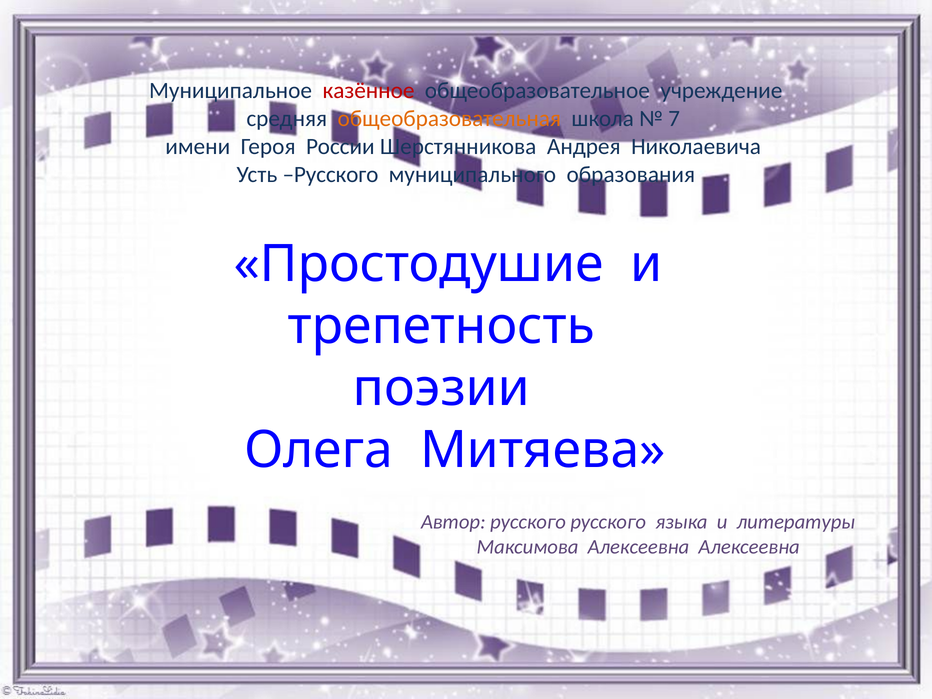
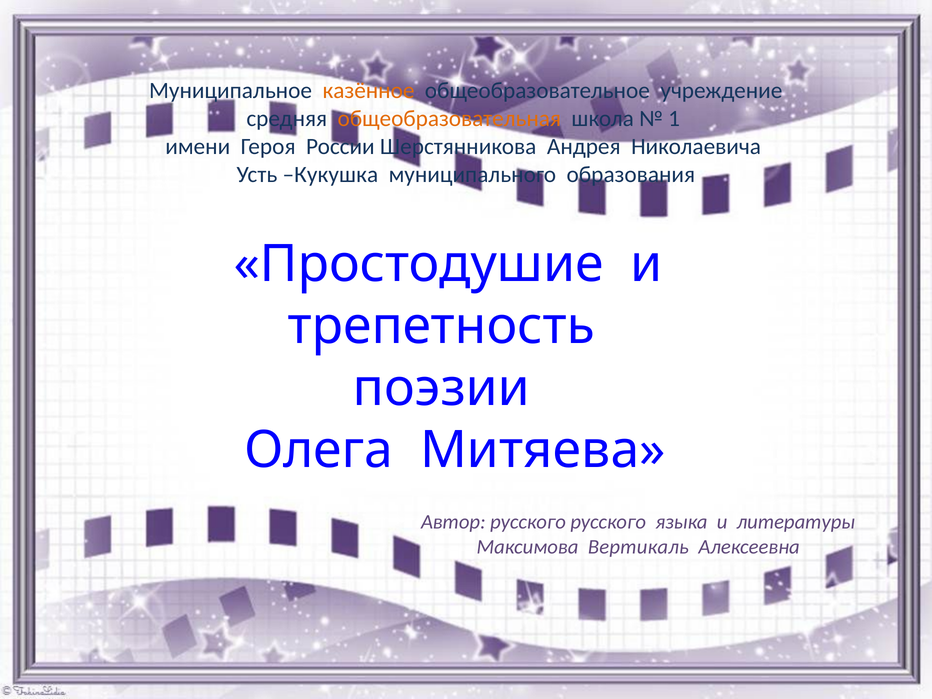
казённое colour: red -> orange (369, 91)
7: 7 -> 1 (674, 119)
Усть Русского: Русского -> Кукушка (330, 175)
Максимова Алексеевна: Алексеевна -> Вертикаль (638, 547)
